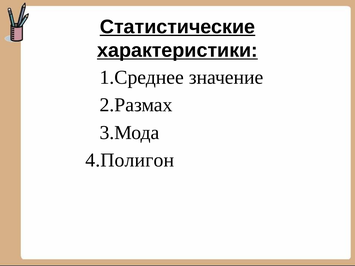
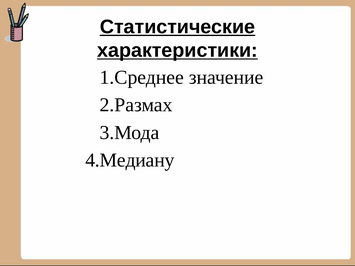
4.Полигон: 4.Полигон -> 4.Медиану (130, 160)
